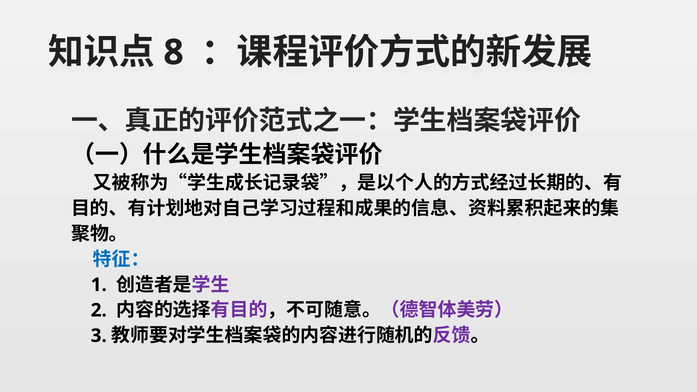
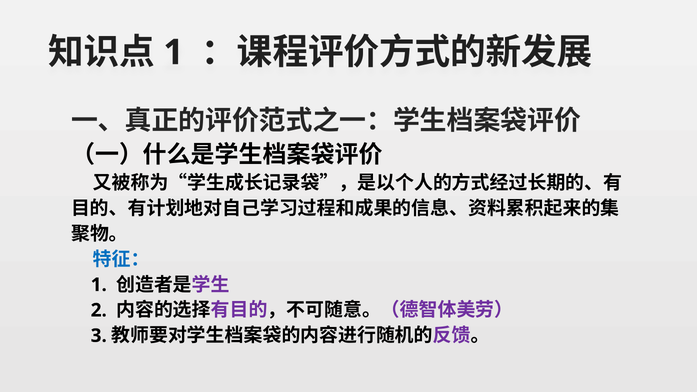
8: 8 -> 1 (174, 52)
